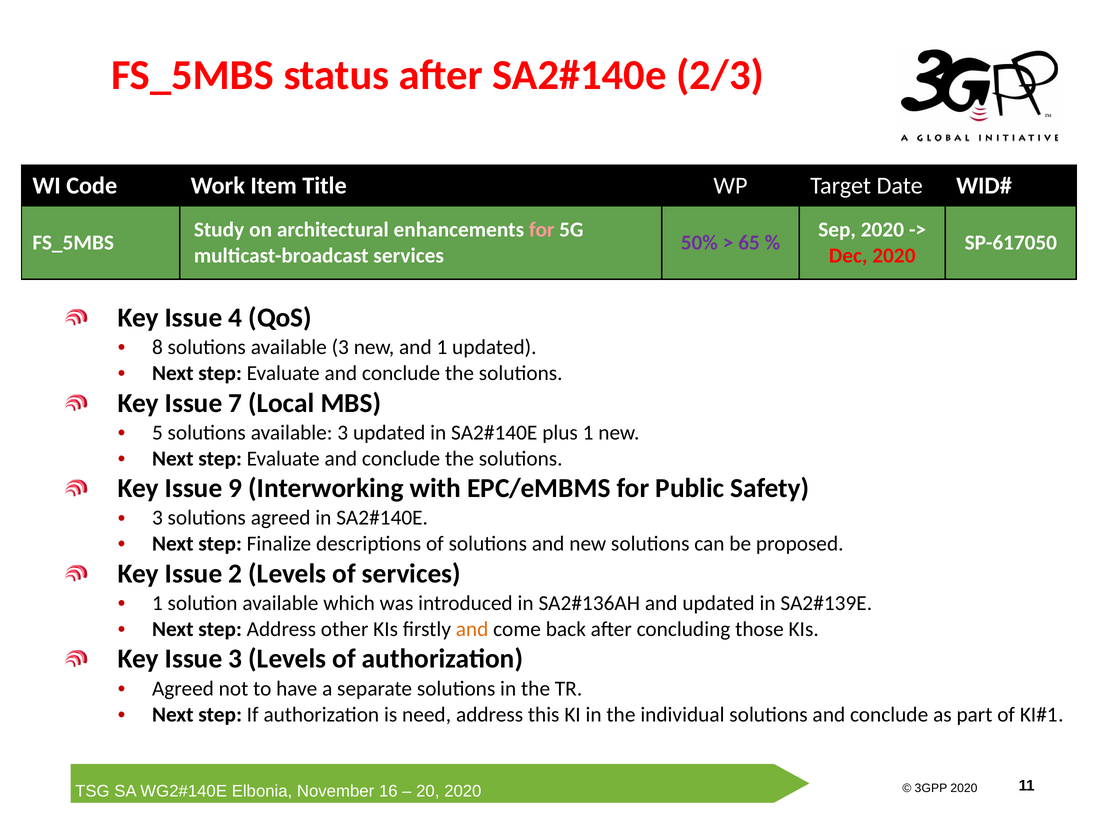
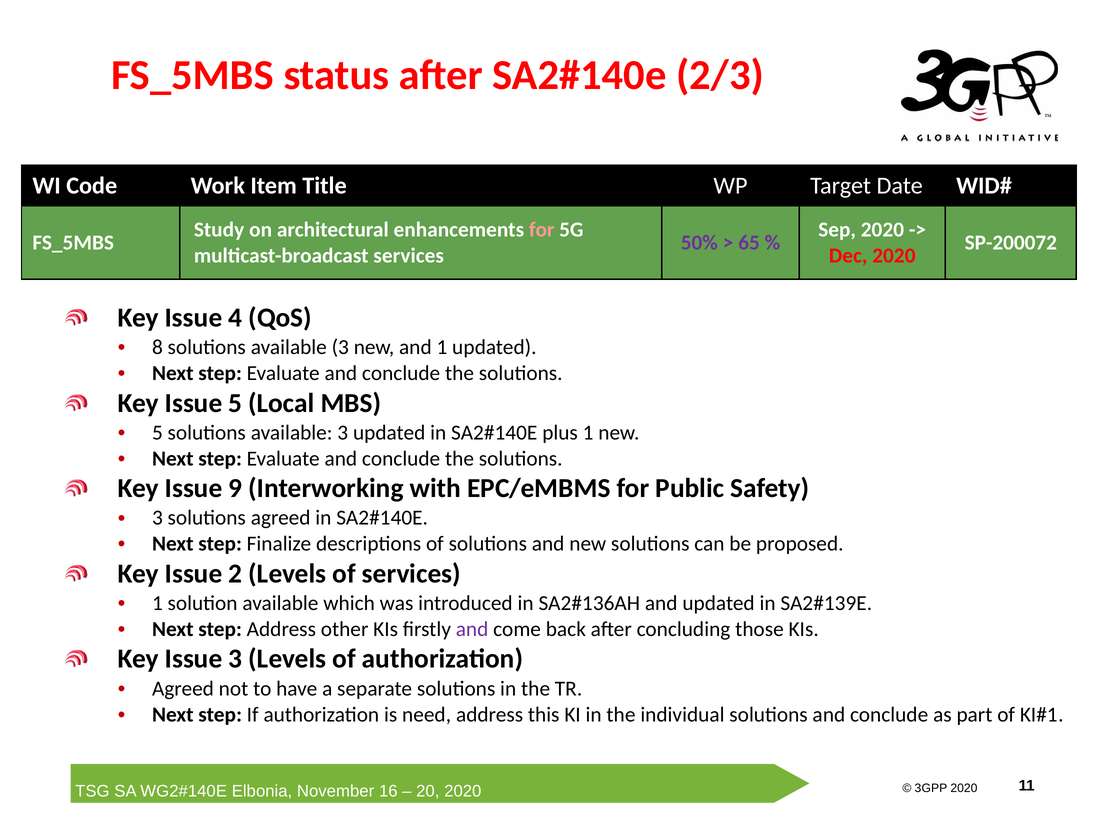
SP-617050: SP-617050 -> SP-200072 (1011, 243)
Issue 7: 7 -> 5 (235, 403)
and colour: orange -> purple (472, 629)
